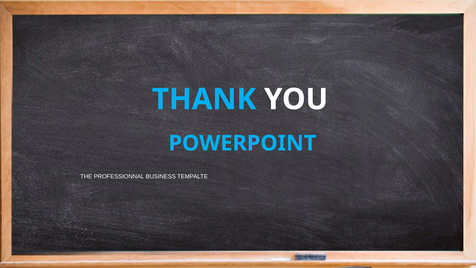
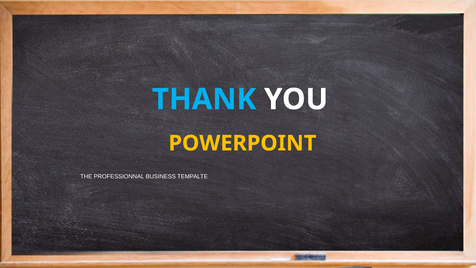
POWERPOINT colour: light blue -> yellow (242, 143)
